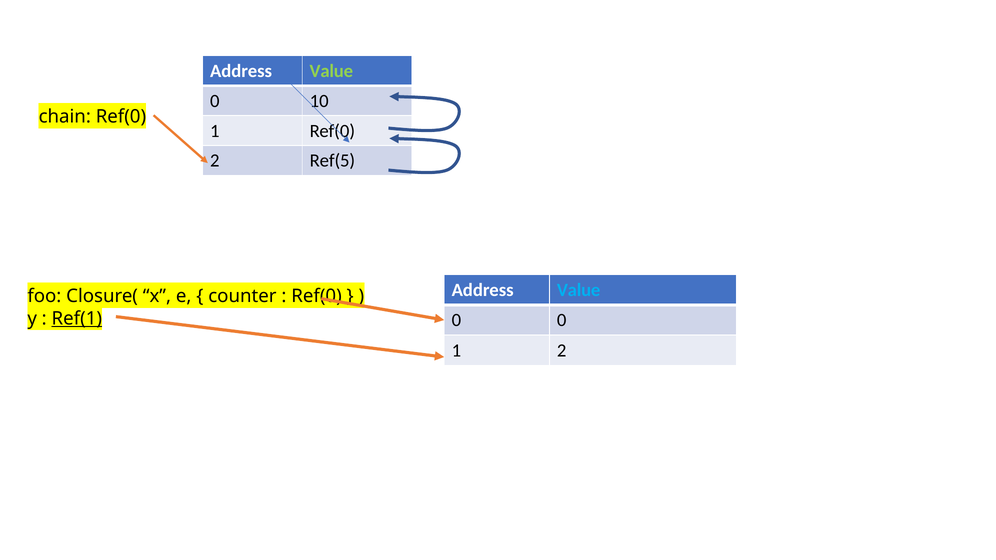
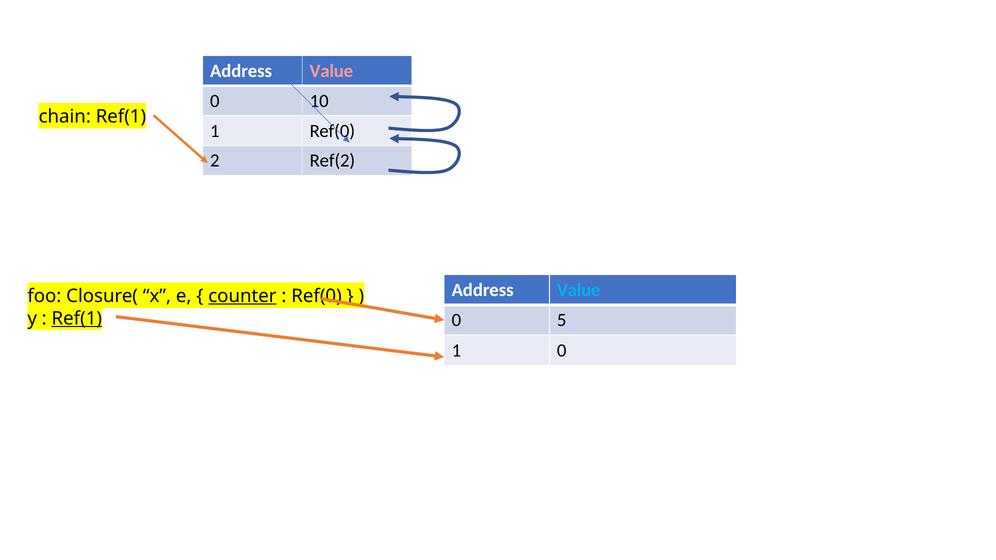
Value colour: light green -> pink (331, 71)
chain Ref(0: Ref(0 -> Ref(1 (121, 117)
Ref(5: Ref(5 -> Ref(2 (332, 161)
counter underline: none -> present (242, 296)
0 0: 0 -> 5 (562, 320)
1 2: 2 -> 0 (562, 351)
